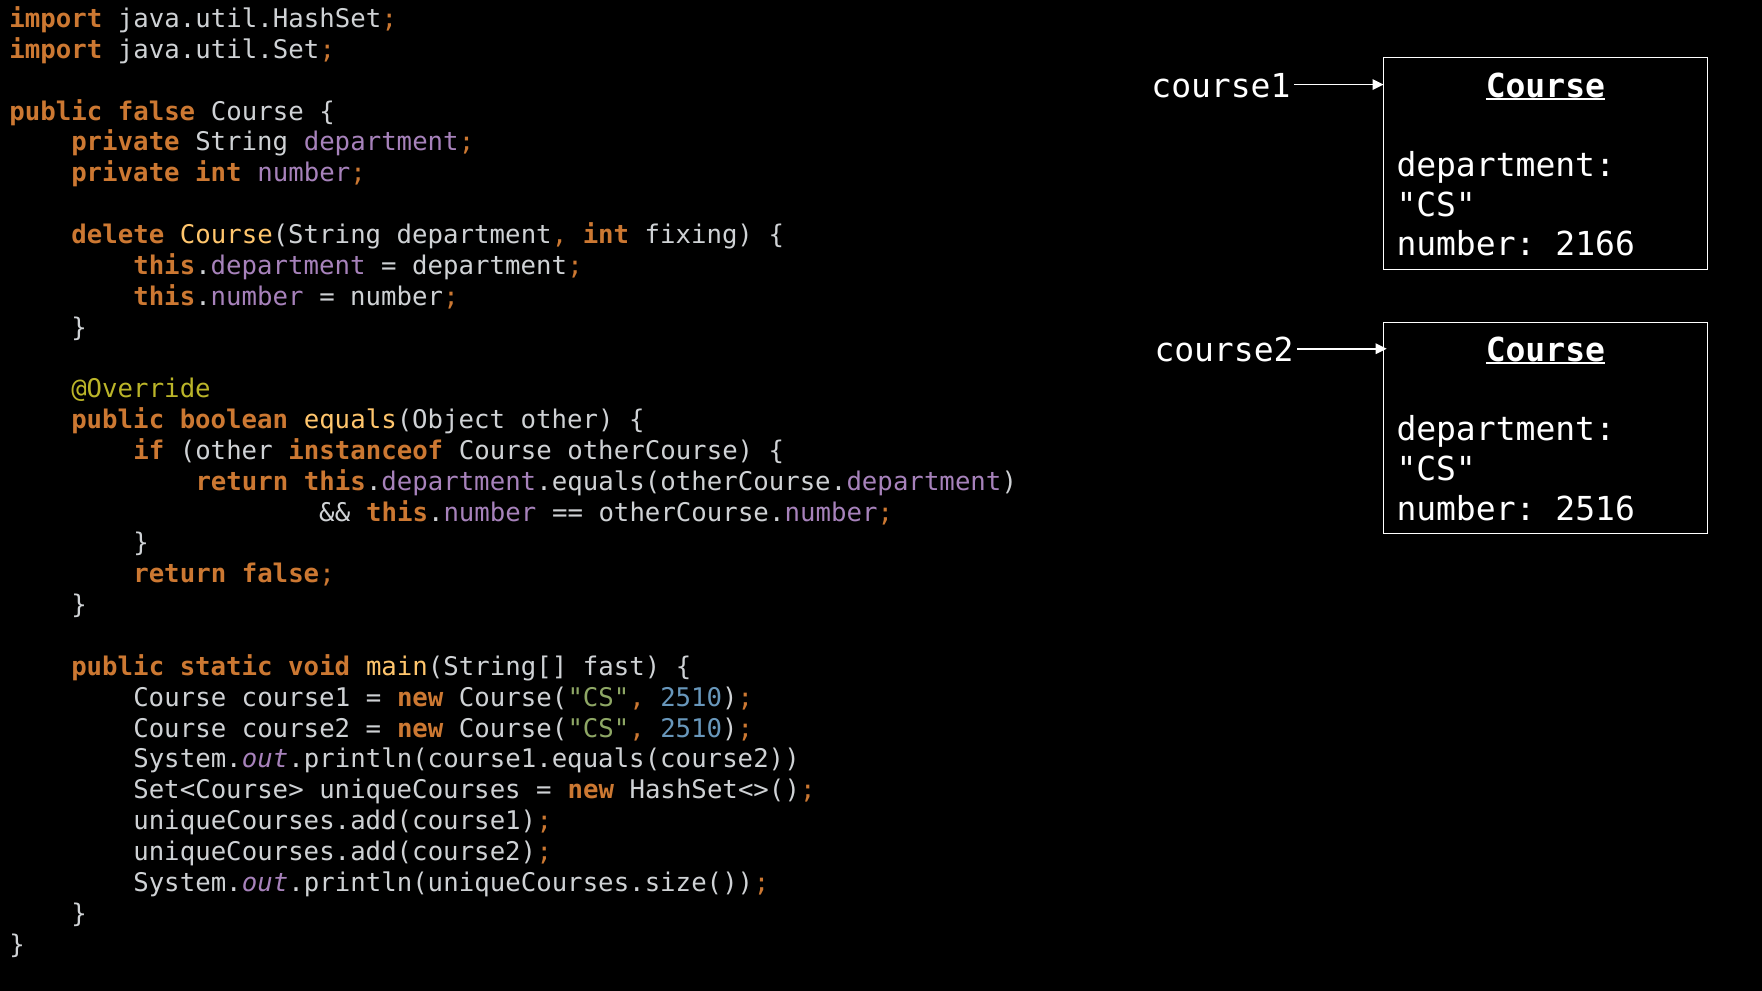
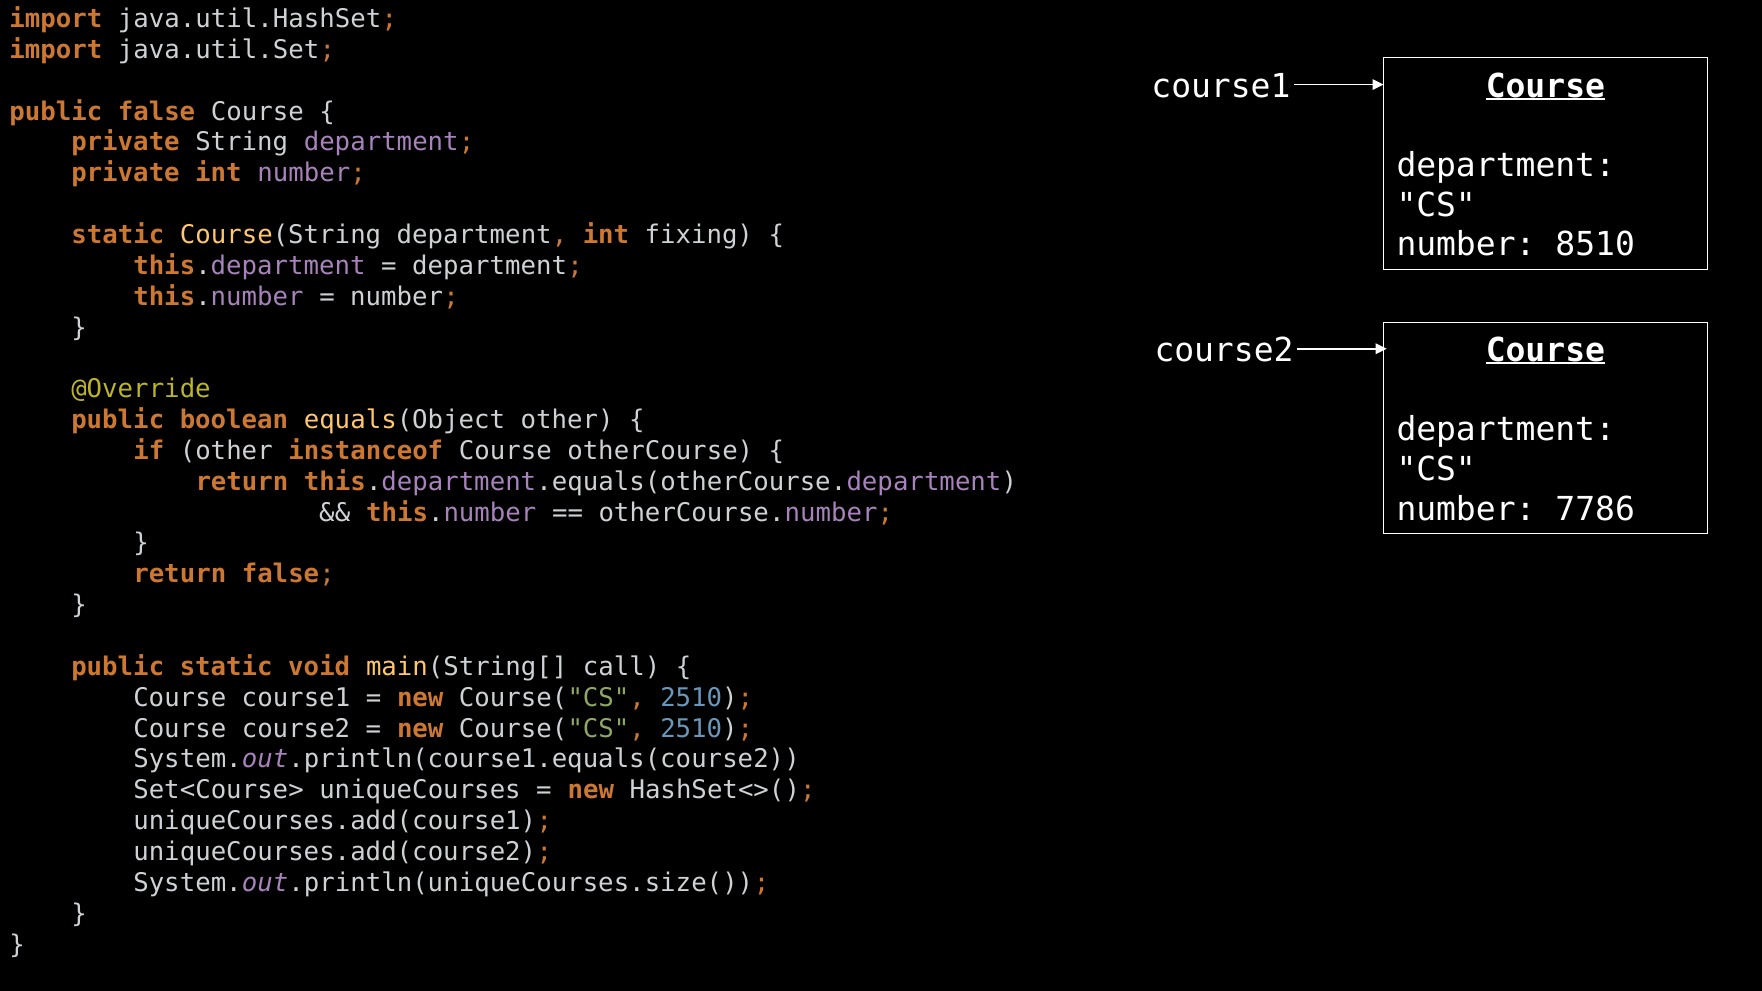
delete: delete -> static (118, 235)
2166: 2166 -> 8510 (1595, 245)
2516: 2516 -> 7786 (1595, 509)
fast: fast -> call (622, 667)
